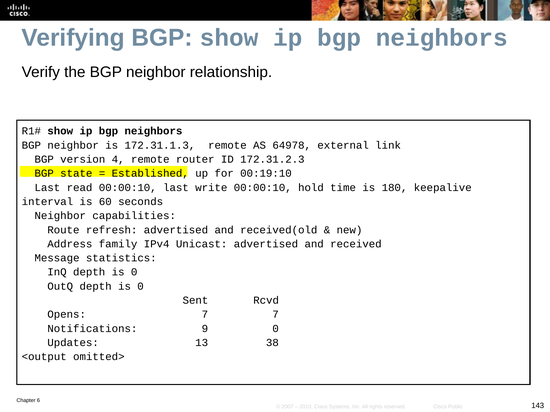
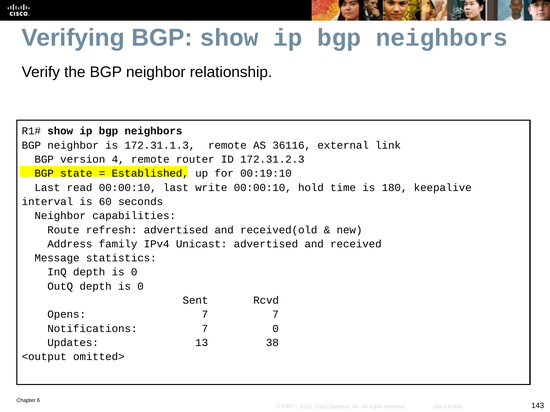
64978: 64978 -> 36116 (292, 145)
Notifications 9: 9 -> 7 (205, 329)
